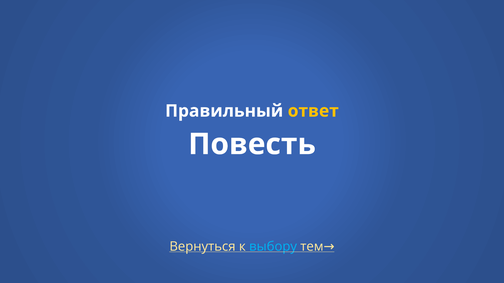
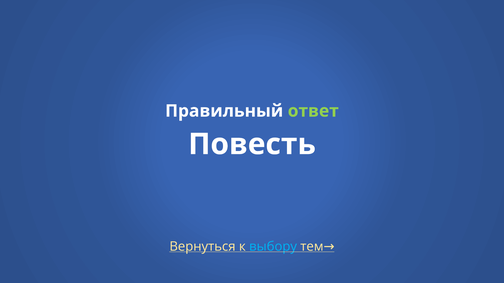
ответ colour: yellow -> light green (313, 111)
